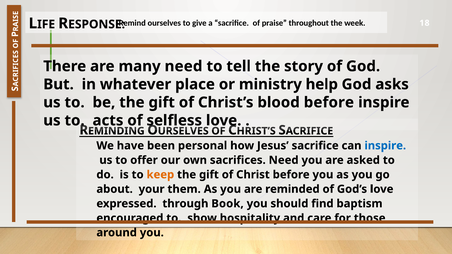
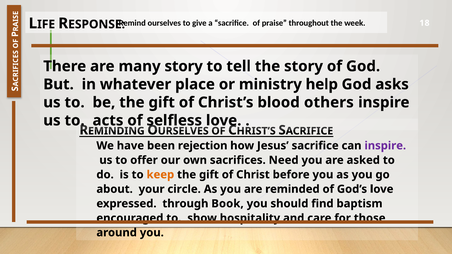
many need: need -> story (184, 66)
blood before: before -> others (329, 102)
personal: personal -> rejection (203, 146)
inspire colour: blue -> purple (385, 146)
them: them -> circle (184, 189)
